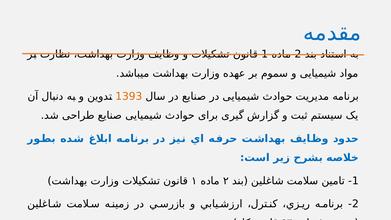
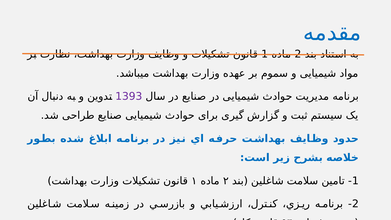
1393 colour: orange -> purple (129, 96)
